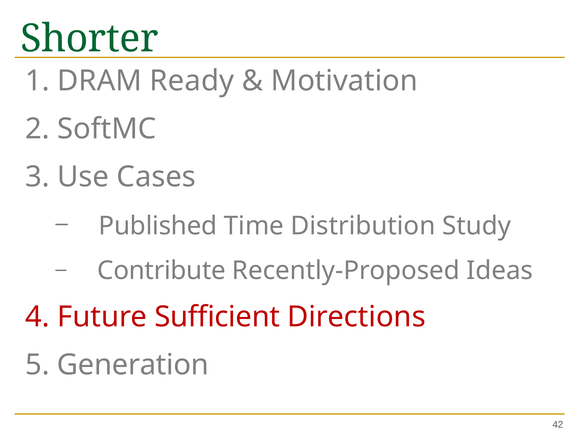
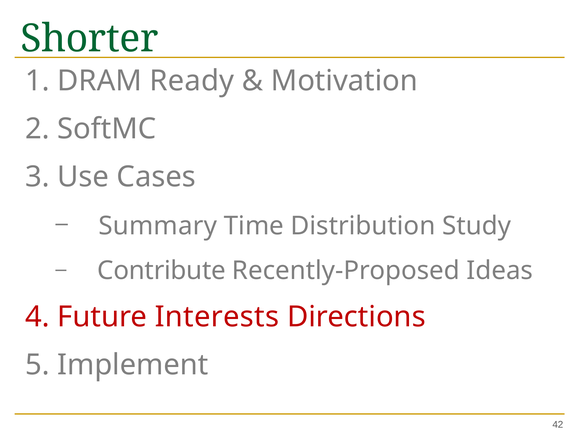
Published: Published -> Summary (158, 226)
Sufficient: Sufficient -> Interests (217, 317)
Generation: Generation -> Implement (133, 365)
